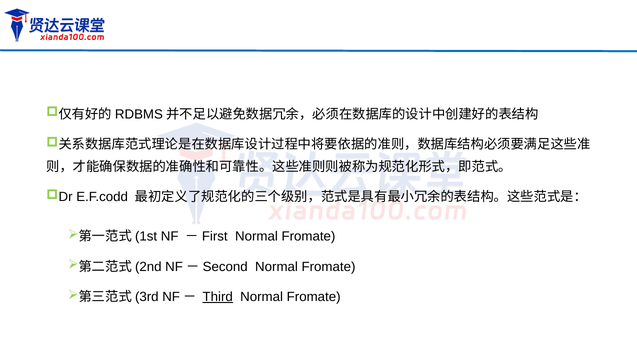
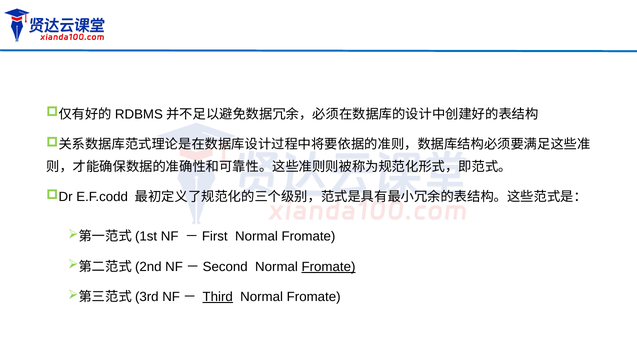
Fromate underline: none -> present (329, 267)
